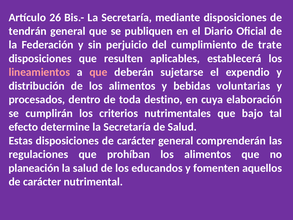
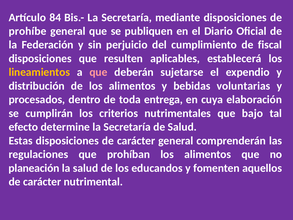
26: 26 -> 84 (55, 17)
tendrán: tendrán -> prohíbe (28, 31)
trate: trate -> fiscal (270, 45)
lineamientos colour: pink -> yellow (39, 72)
destino: destino -> entrega (163, 100)
